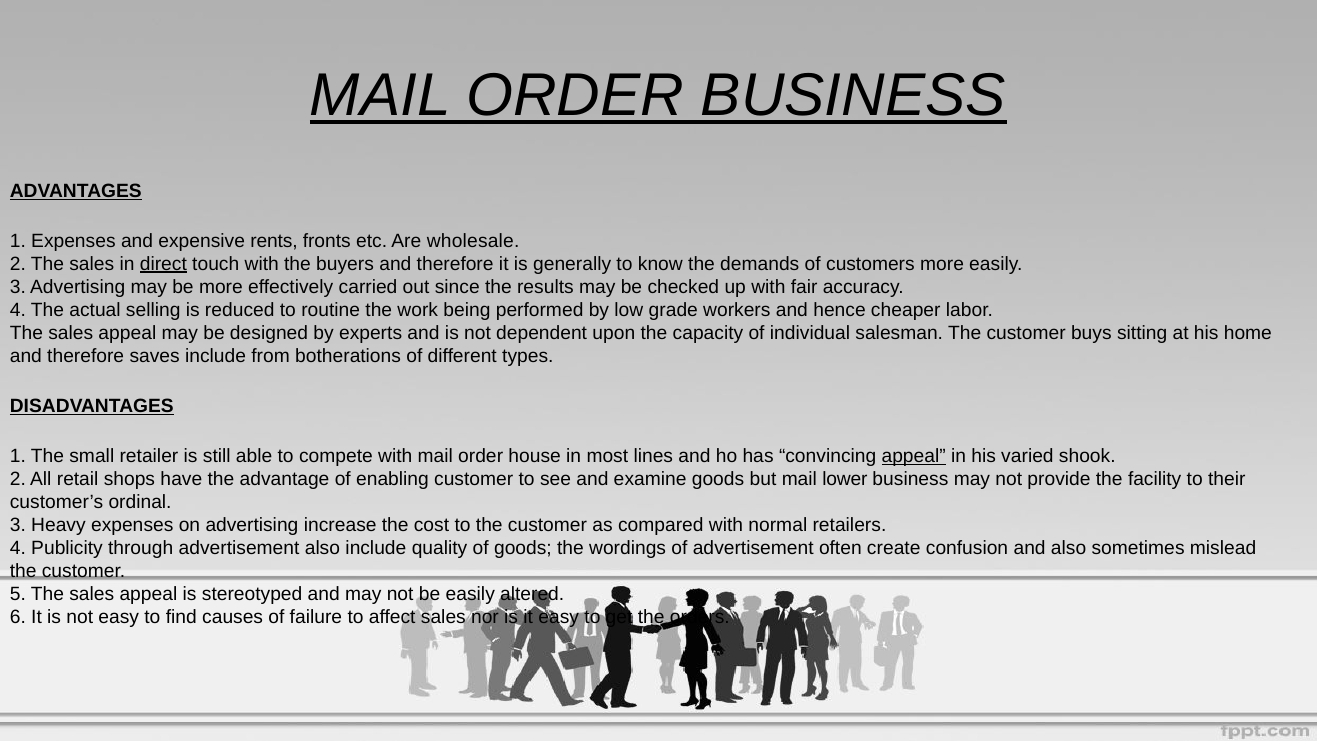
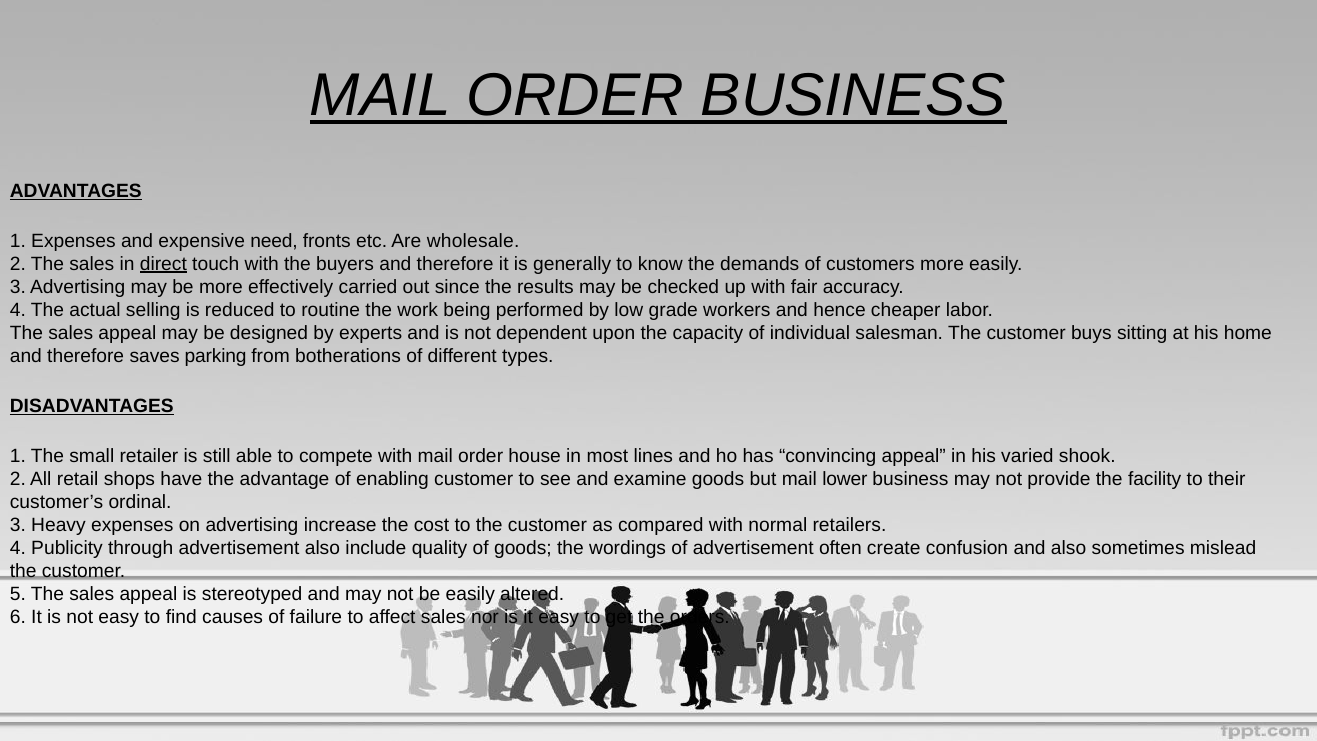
rents: rents -> need (274, 241)
saves include: include -> parking (216, 356)
appeal underline: present -> none (914, 456)
